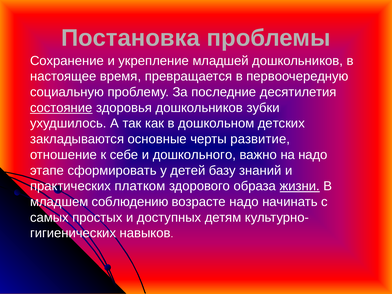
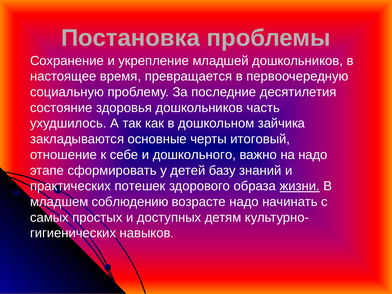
состояние underline: present -> none (61, 108)
зубки: зубки -> часть (263, 108)
детских: детских -> зайчика (281, 123)
развитие: развитие -> итоговый (260, 139)
платком: платком -> потешек (140, 186)
